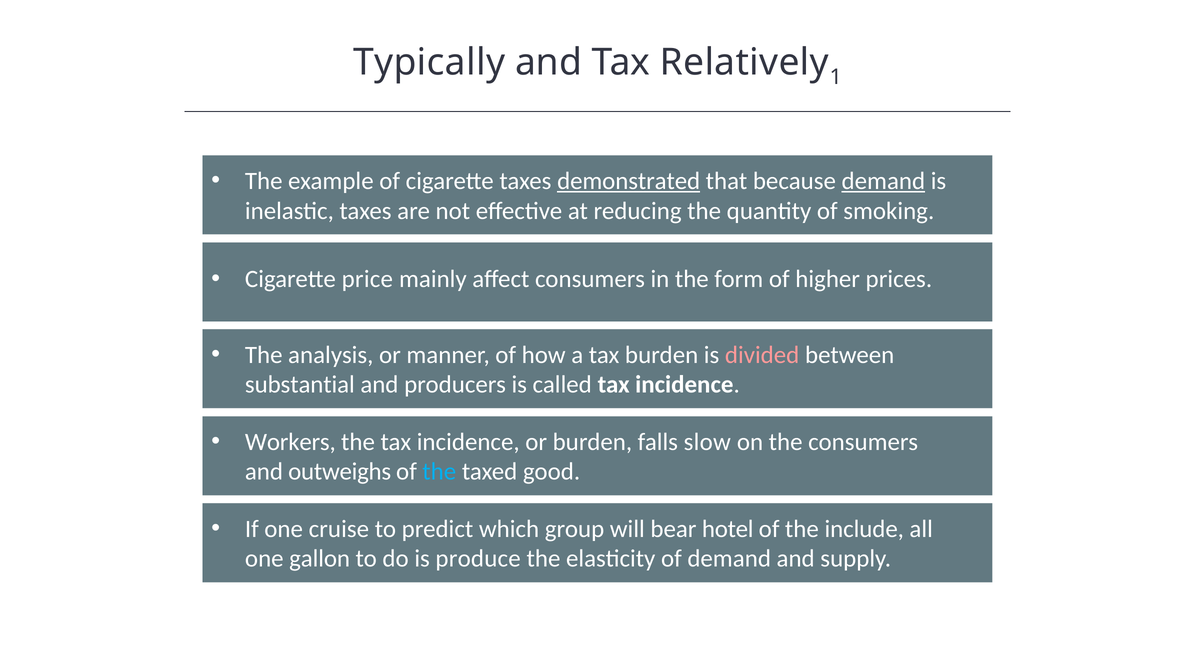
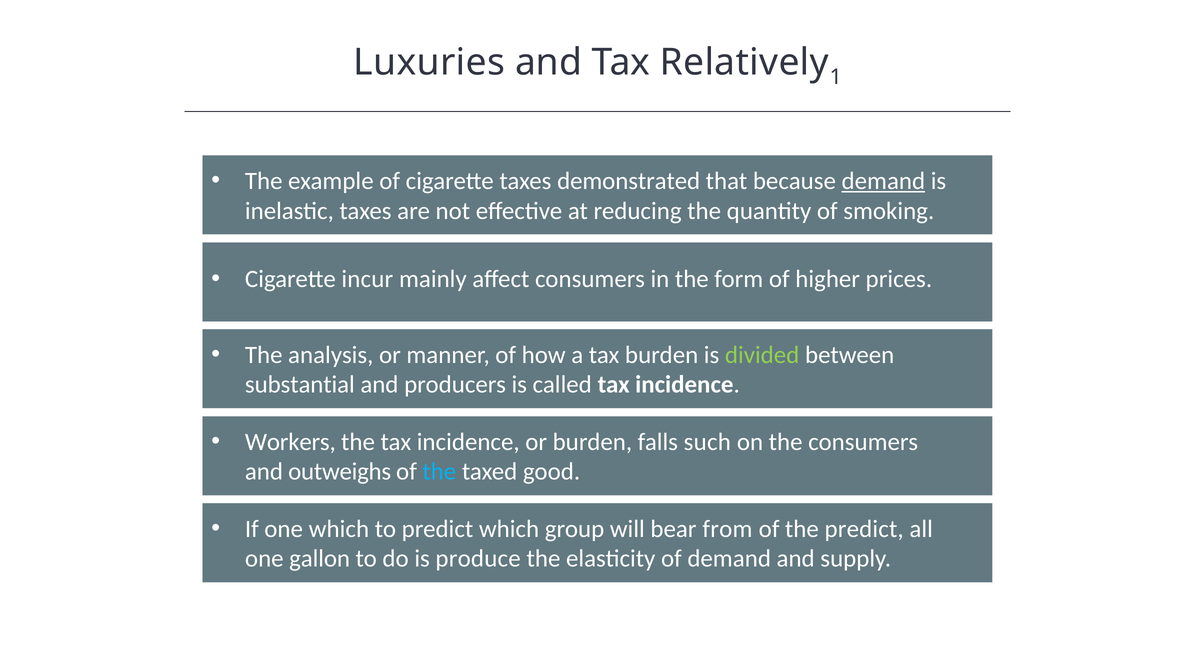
Typically: Typically -> Luxuries (429, 63)
demonstrated underline: present -> none (629, 181)
price: price -> incur (367, 279)
divided colour: pink -> light green (762, 355)
slow: slow -> such (707, 442)
one cruise: cruise -> which (339, 529)
hotel: hotel -> from (727, 529)
the include: include -> predict (864, 529)
